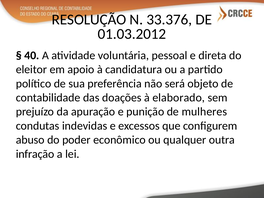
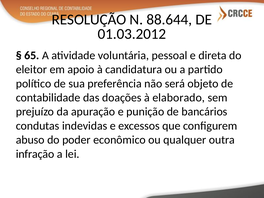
33.376: 33.376 -> 88.644 (169, 19)
40: 40 -> 65 (32, 55)
mulheres: mulheres -> bancários (204, 112)
